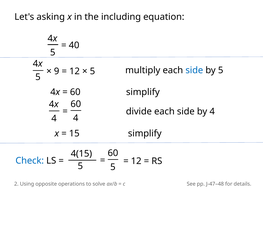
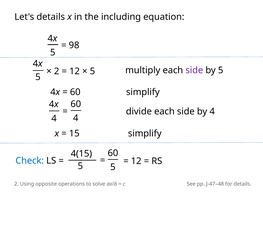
Let's asking: asking -> details (51, 17)
40: 40 -> 98 (74, 45)
side colour: blue -> purple (194, 70)
9: 9 -> 2 (57, 71)
